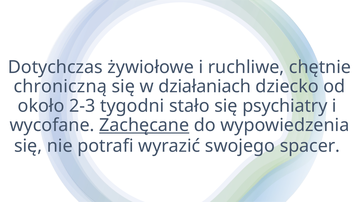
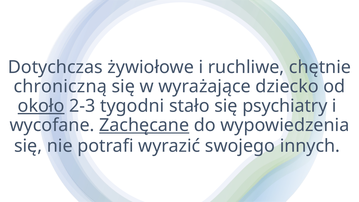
działaniach: działaniach -> wyrażające (205, 86)
około underline: none -> present (41, 106)
spacer: spacer -> innych (310, 146)
